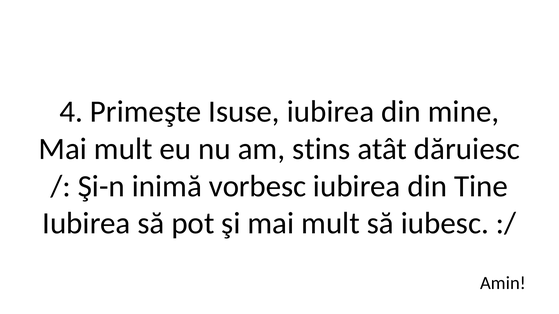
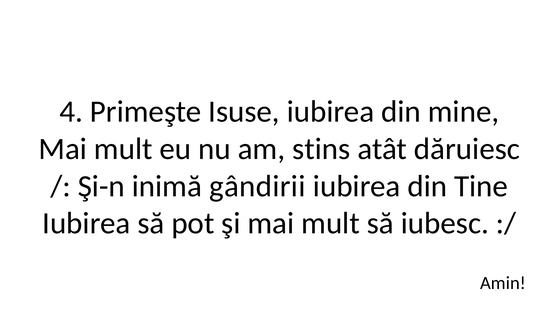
vorbesc: vorbesc -> gândirii (257, 186)
